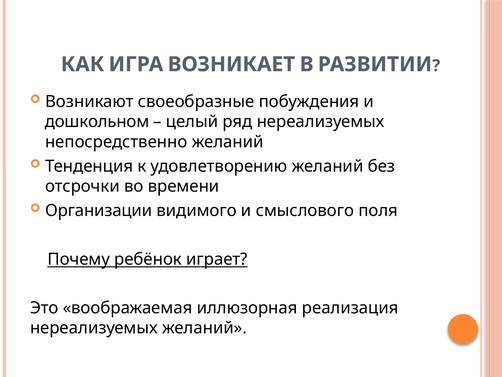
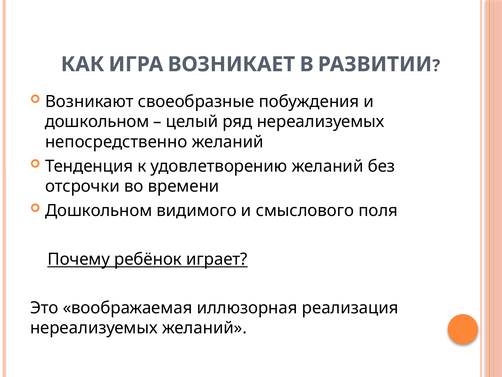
Организации: Организации -> Дошкольном (99, 210)
